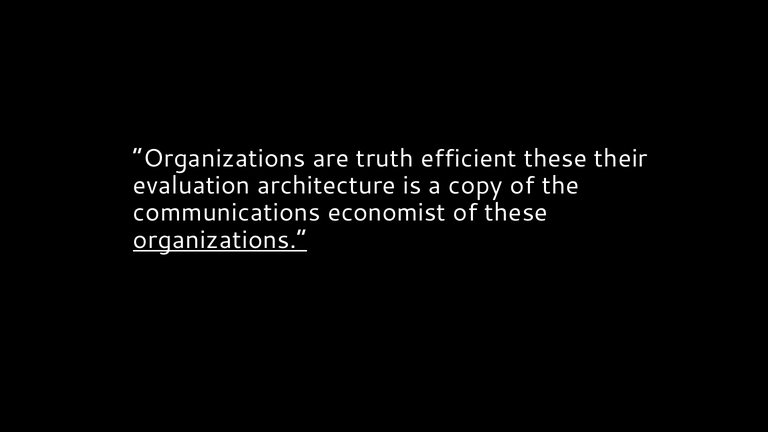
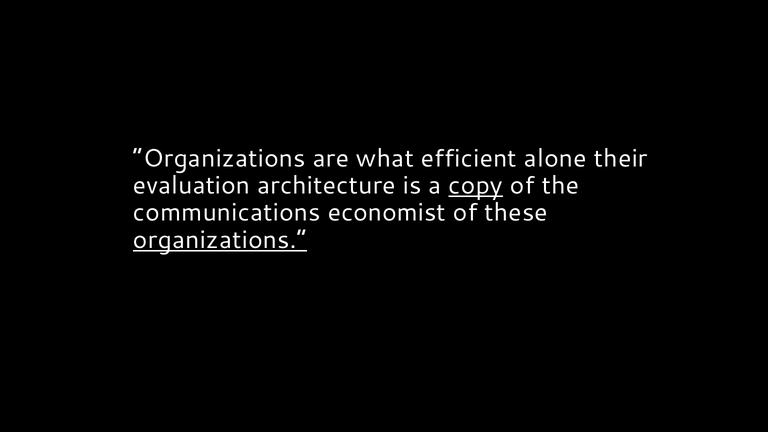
truth: truth -> what (385, 158)
efficient these: these -> alone (555, 158)
copy underline: none -> present (476, 185)
